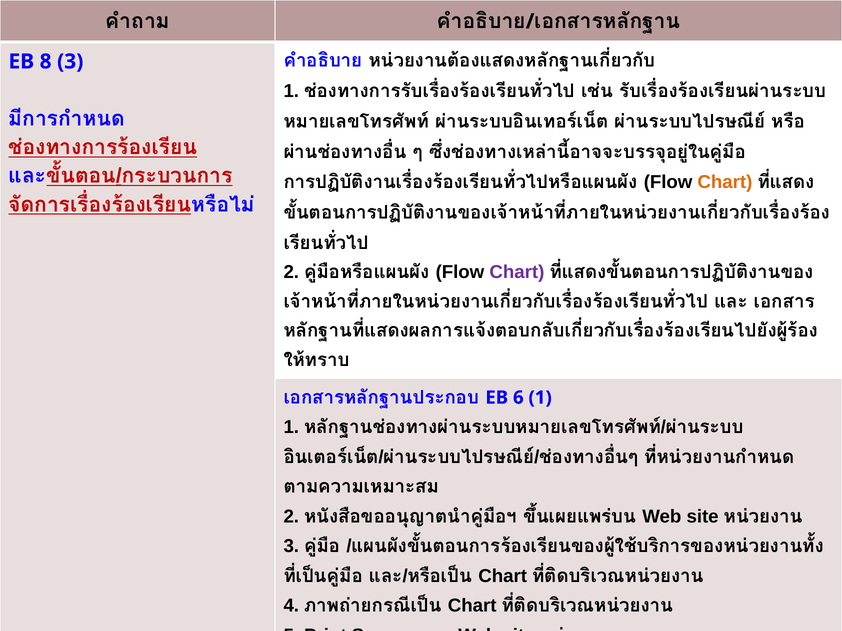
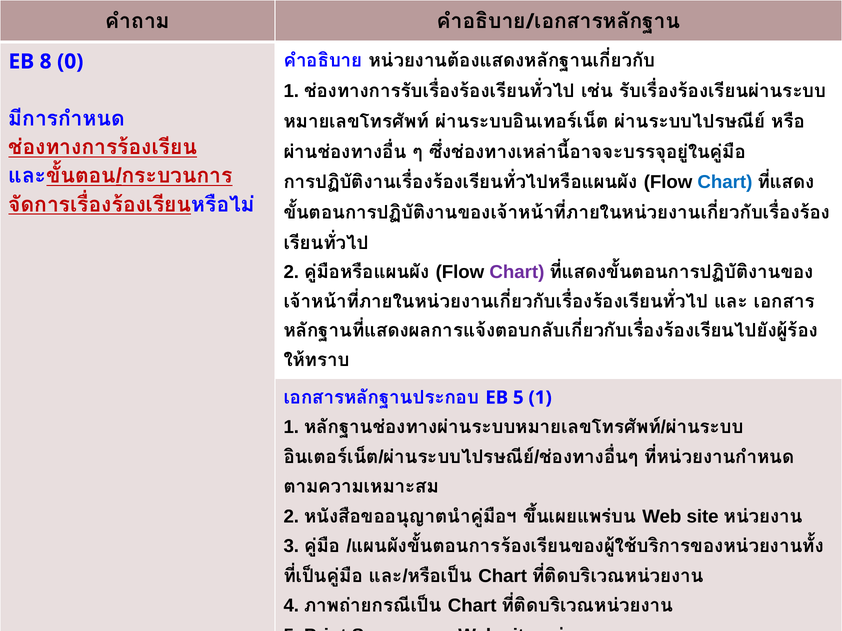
8 3: 3 -> 0 (70, 62)
Chart colour: orange -> blue (725, 182)
EB 6: 6 -> 5 (518, 398)
